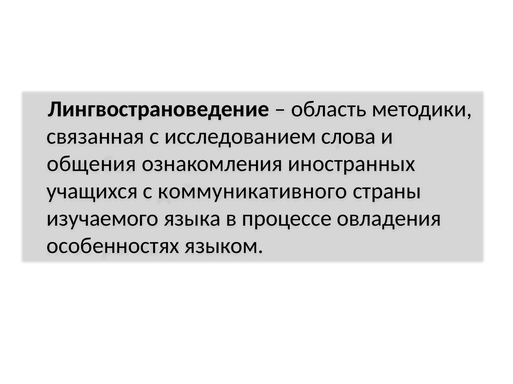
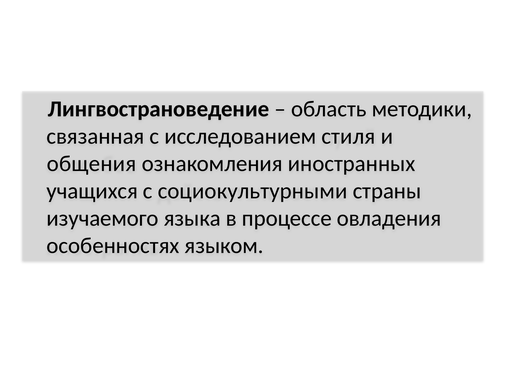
слова: слова -> стиля (348, 137)
коммуникативного: коммуникативного -> социокультурными (253, 191)
